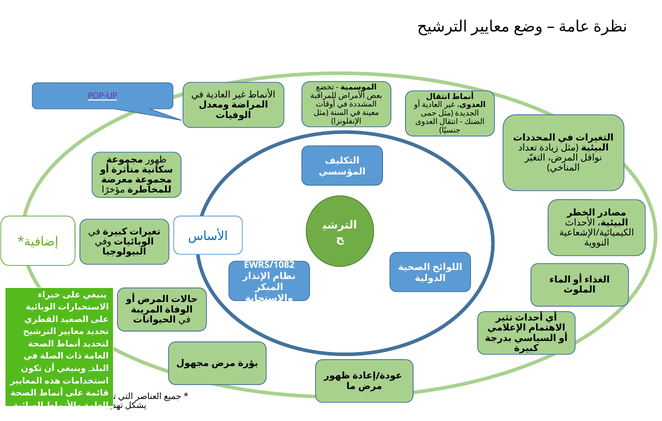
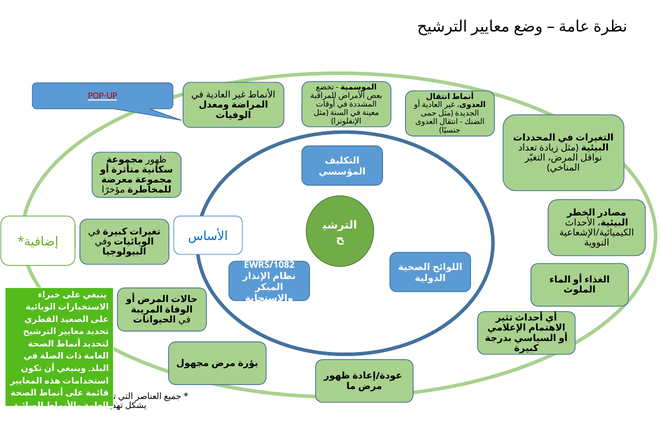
POP-UP colour: purple -> red (103, 96)
